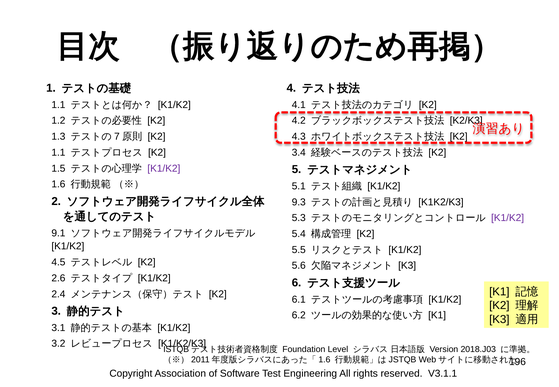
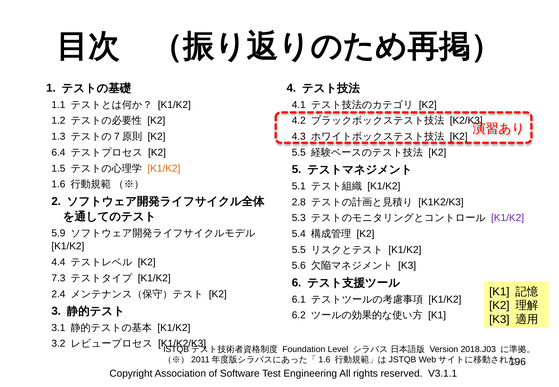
1.1: 1.1 -> 6.4 (58, 152)
3.4: 3.4 -> 5.5 (299, 152)
K1/K2 colour: purple -> orange (164, 168)
9.3: 9.3 -> 2.8 (299, 202)
9.1: 9.1 -> 5.9 (58, 233)
4.5: 4.5 -> 4.4 (58, 262)
2.6: 2.6 -> 7.3 (58, 278)
